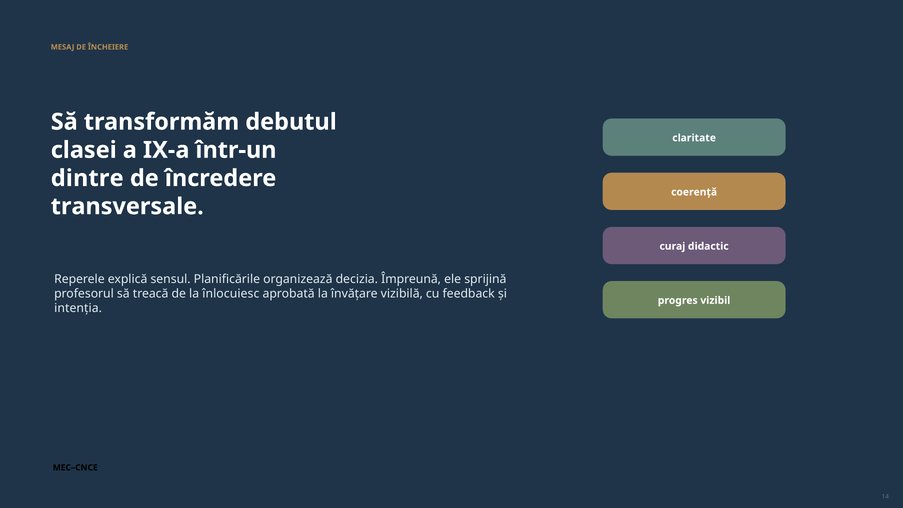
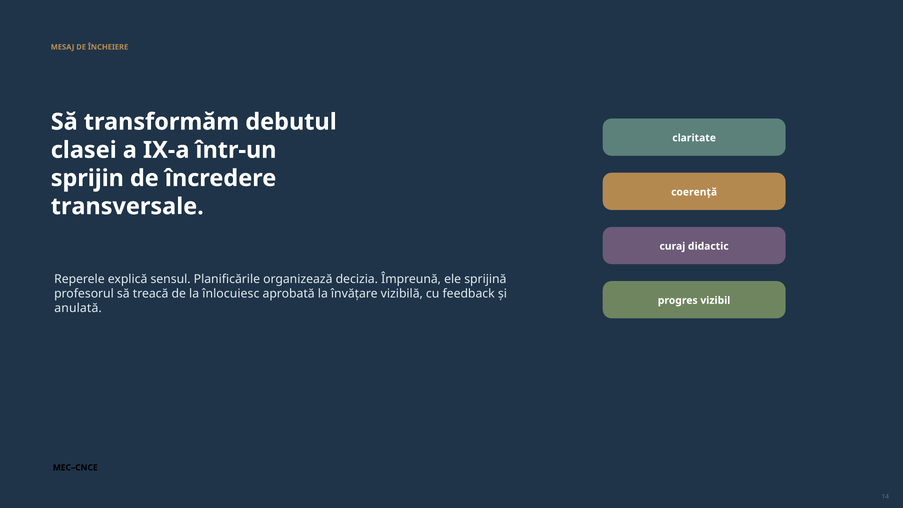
dintre: dintre -> sprijin (87, 178)
intenția: intenția -> anulată (78, 308)
